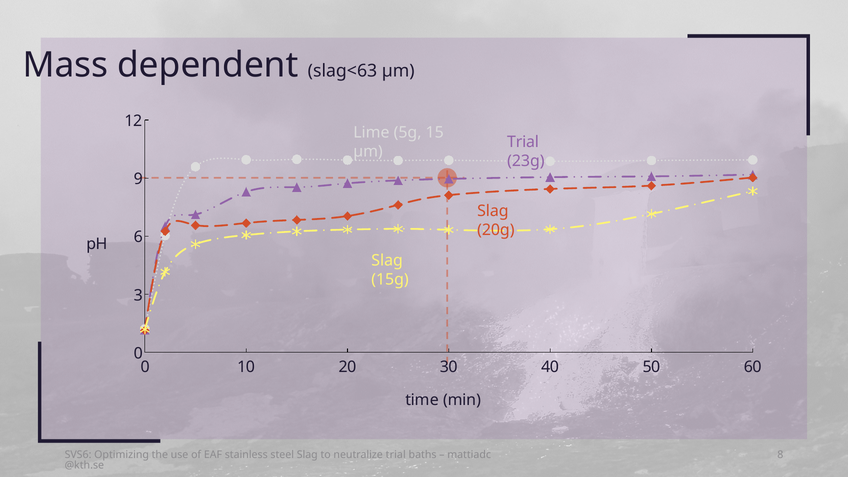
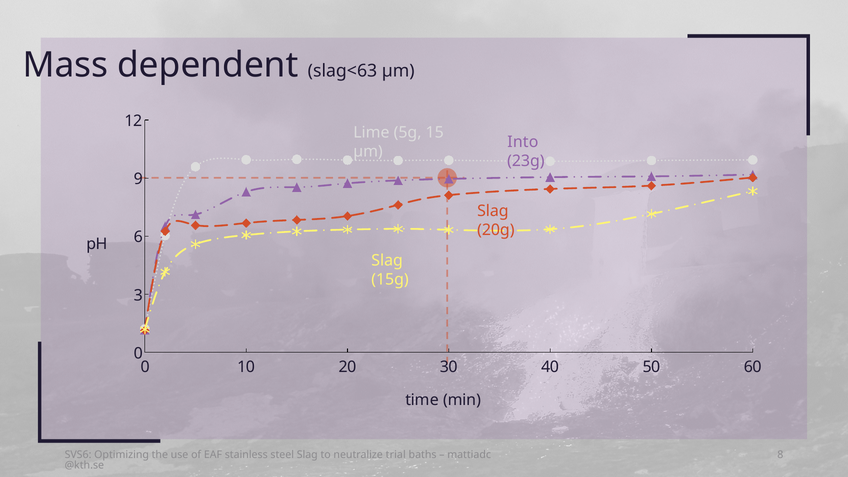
Trial: Trial -> Into (523, 142)
